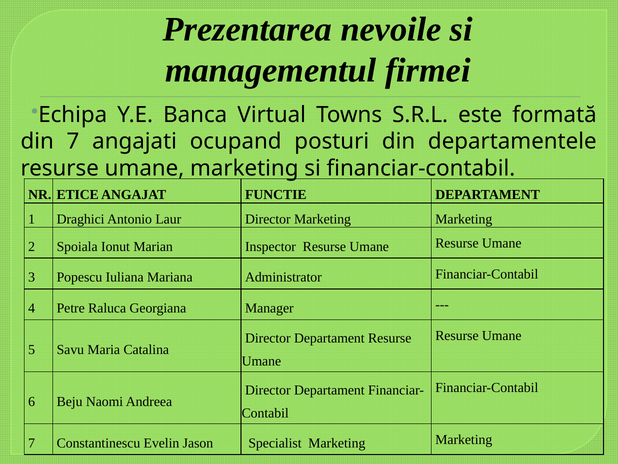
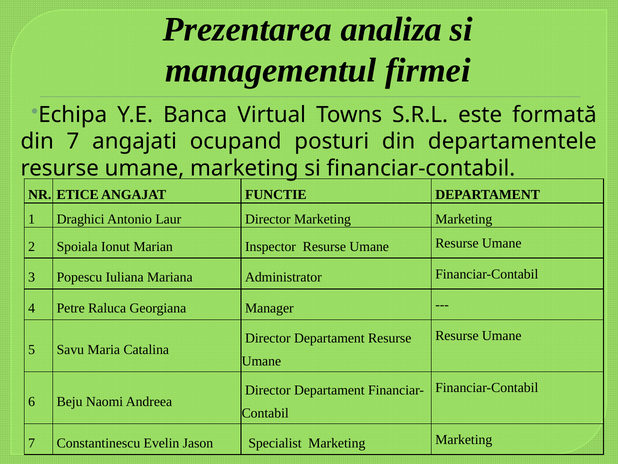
nevoile: nevoile -> analiza (391, 29)
